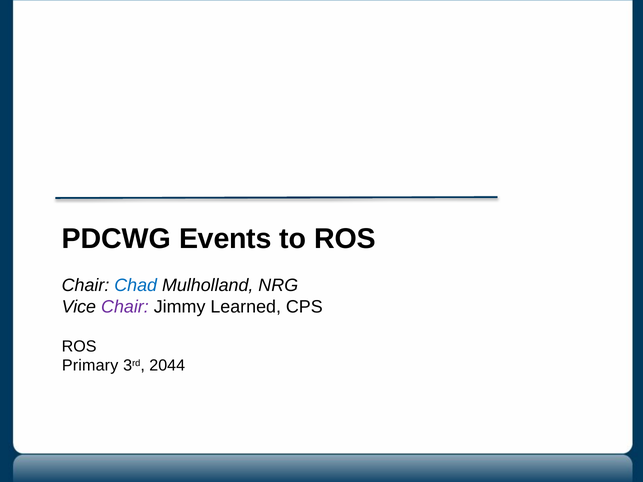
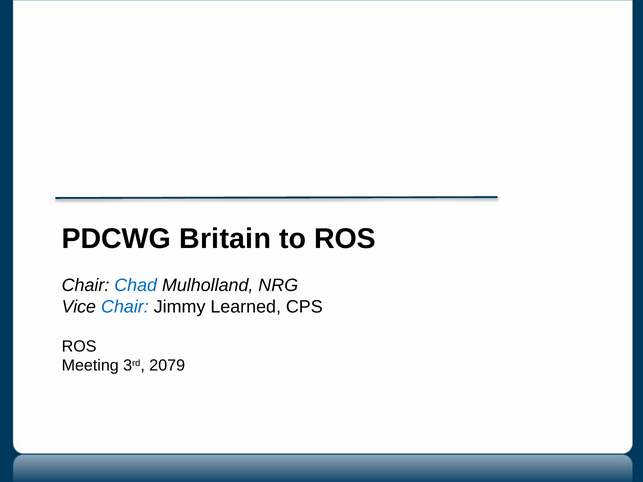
Events: Events -> Britain (225, 239)
Chair colour: purple -> blue (125, 307)
Primary: Primary -> Meeting (90, 366)
2044: 2044 -> 2079 (167, 366)
